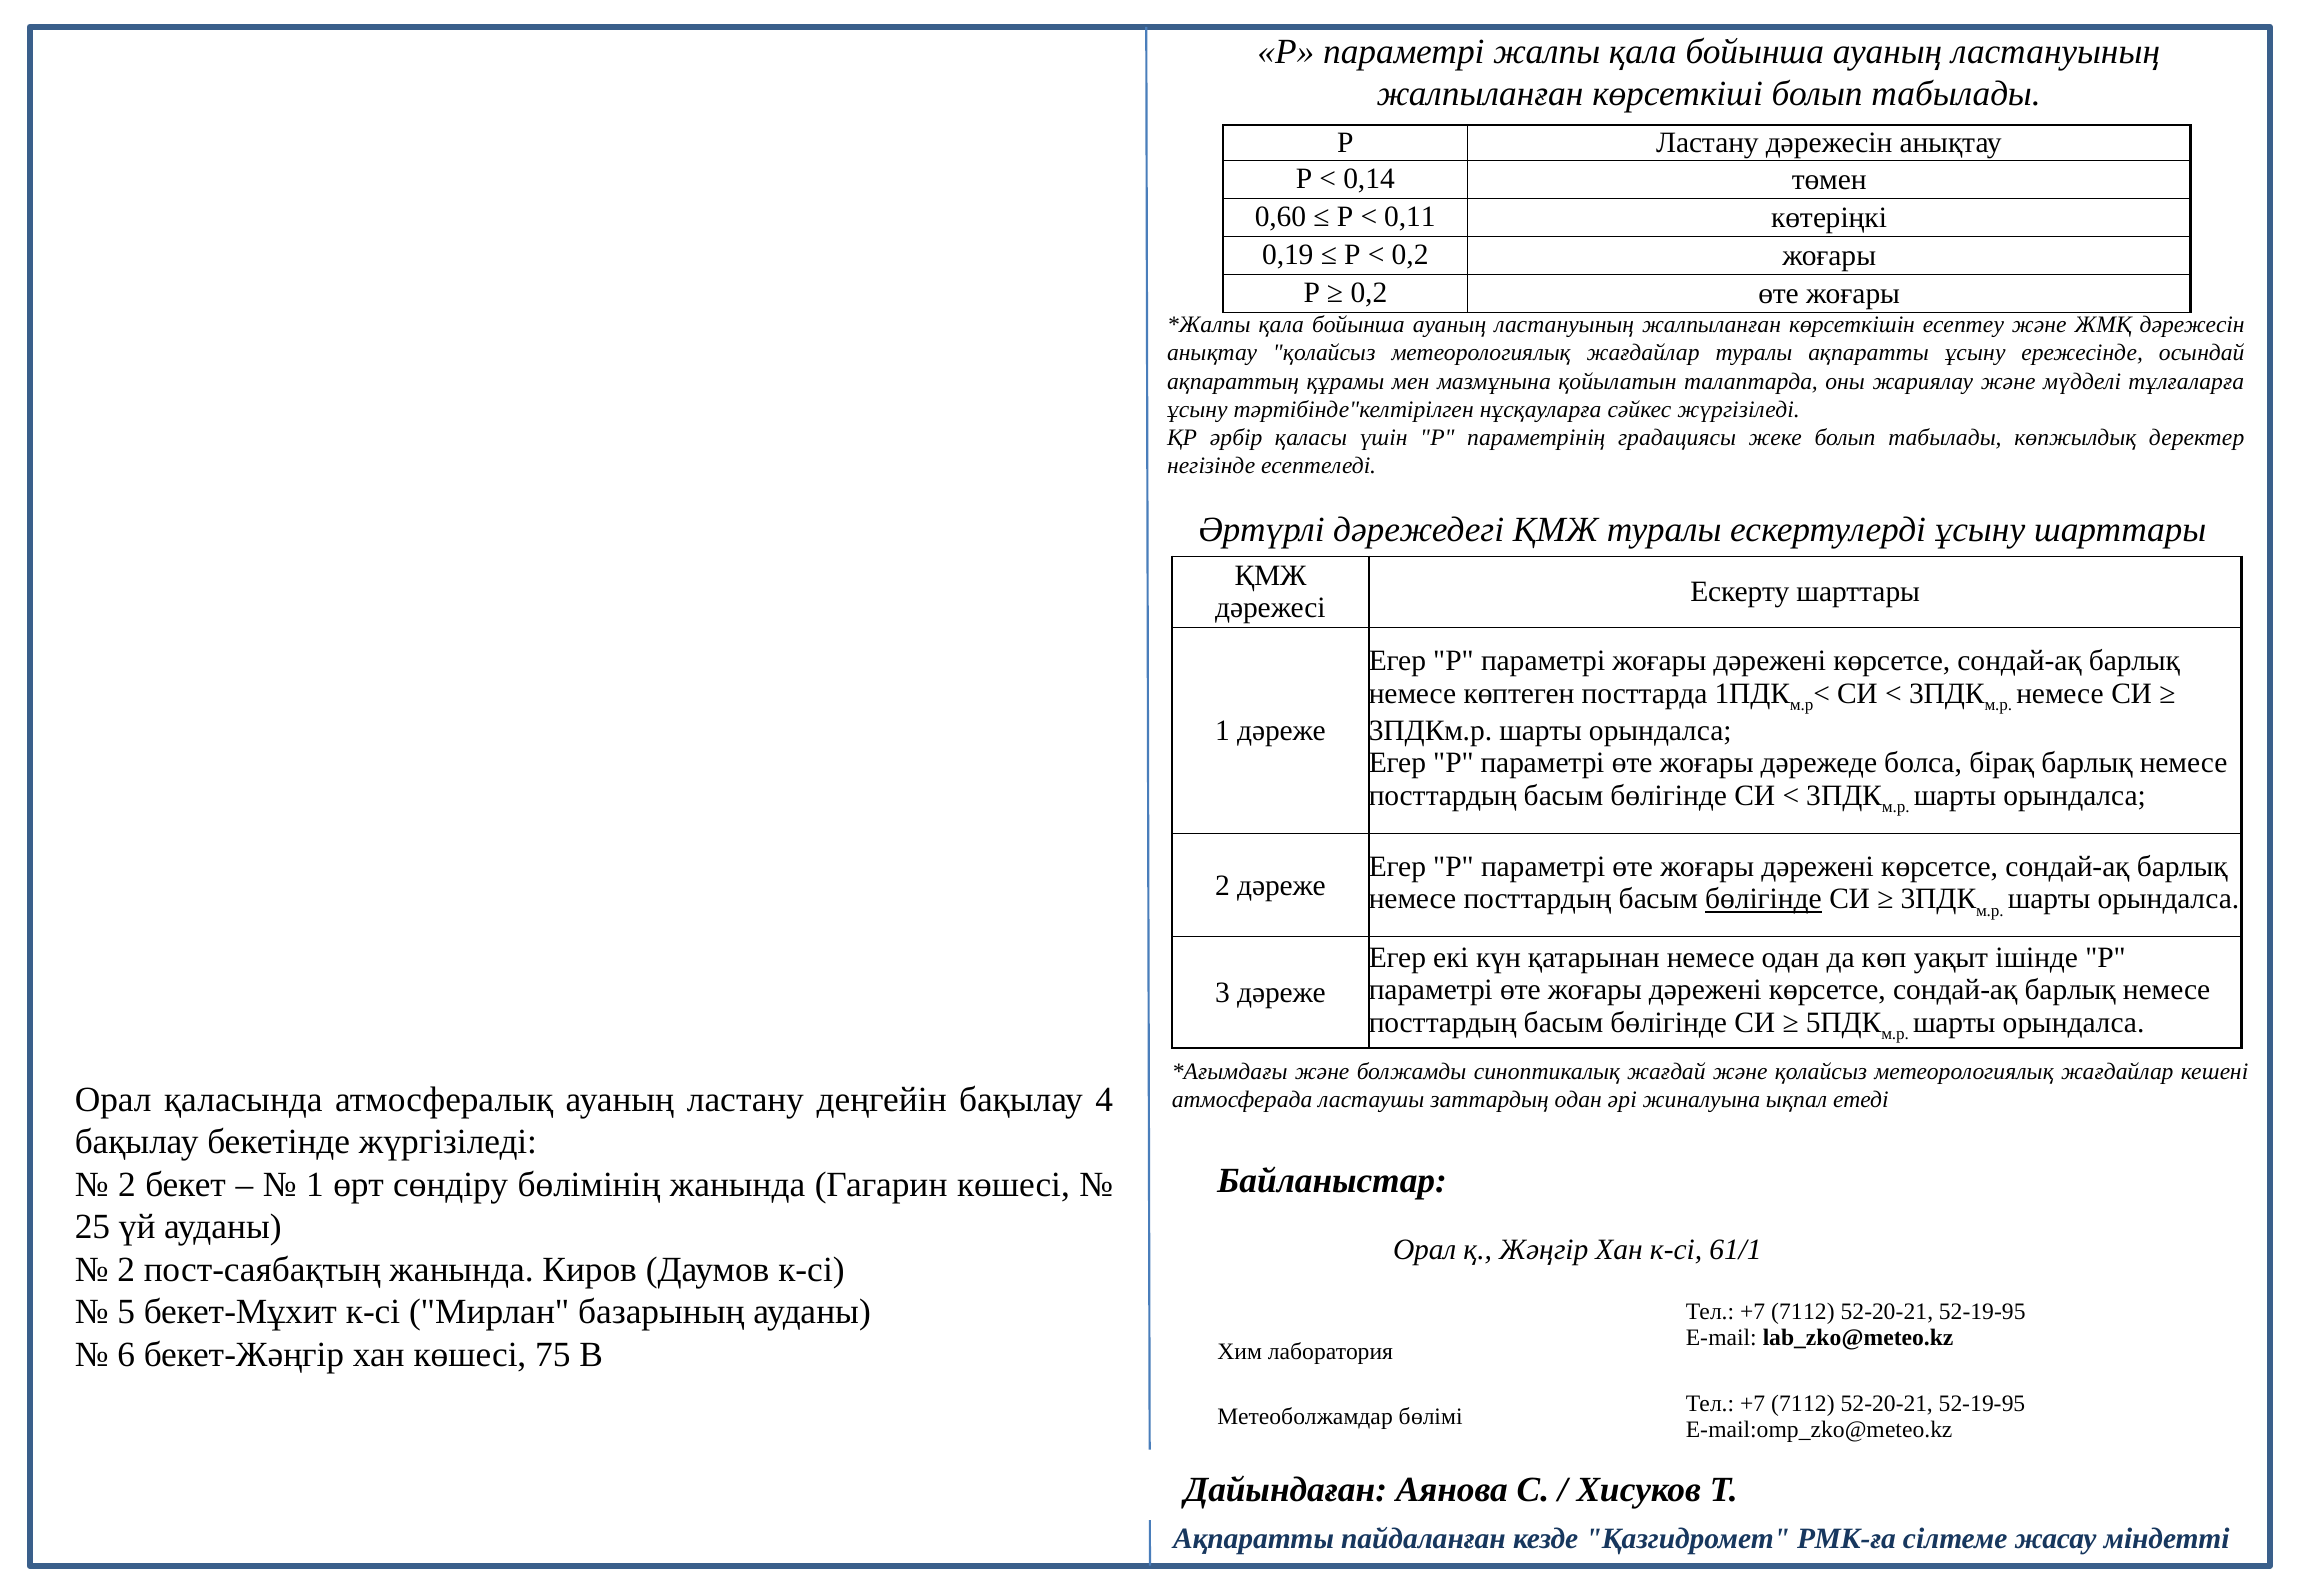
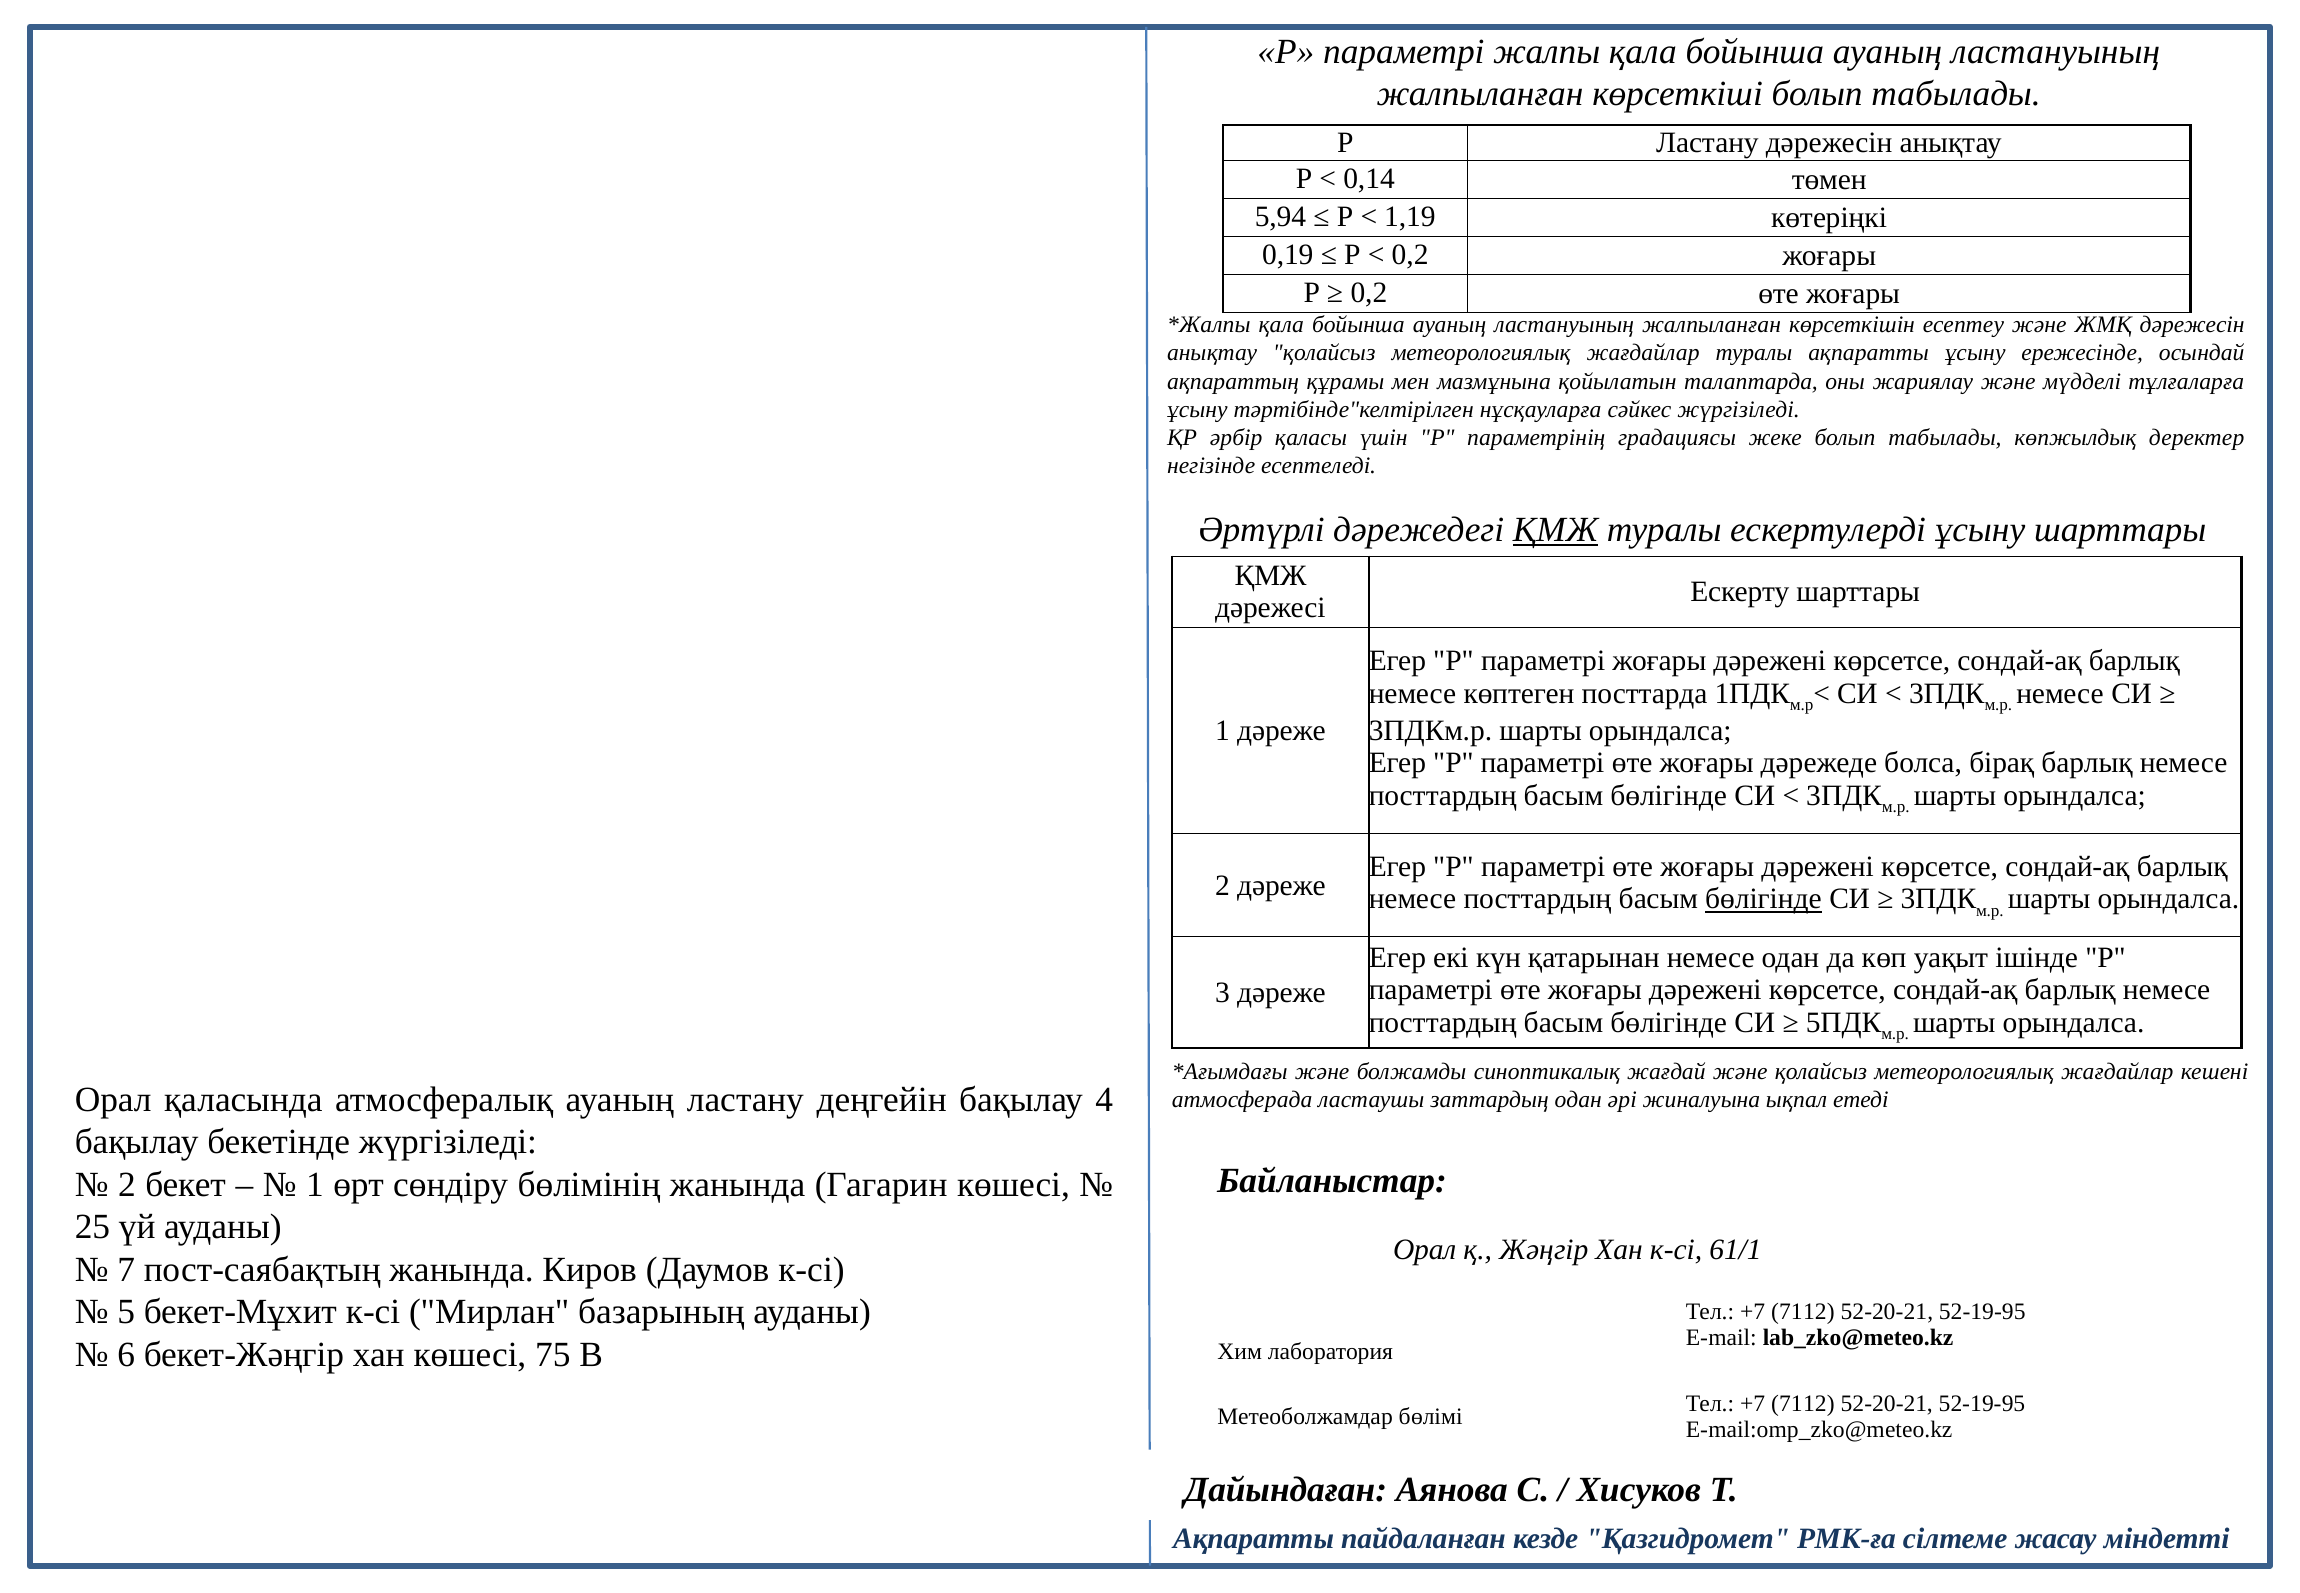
0,60: 0,60 -> 5,94 (1280, 217)
0,11: 0,11 -> 1,19 (1410, 217)
ҚМЖ underline: none -> present (1556, 530)
2: 2 -> 7 (126, 1269)
